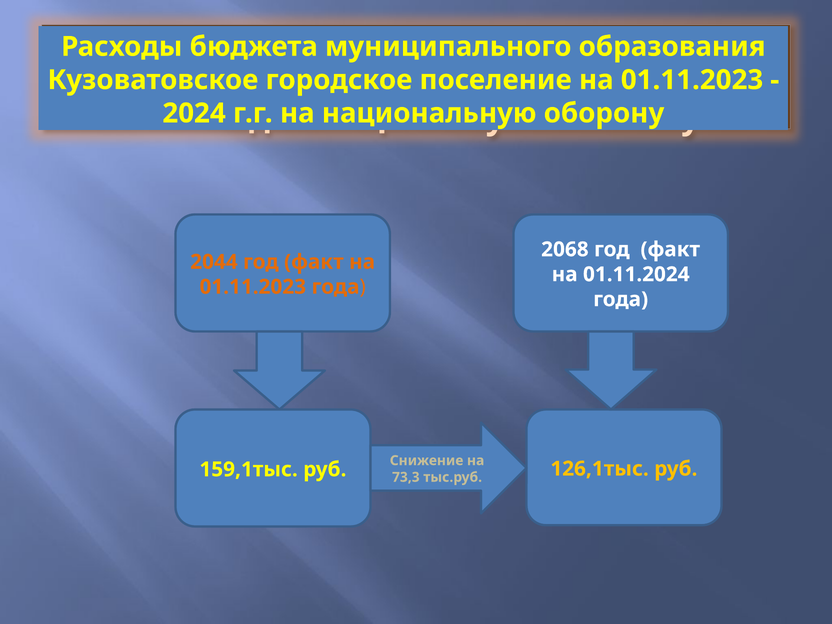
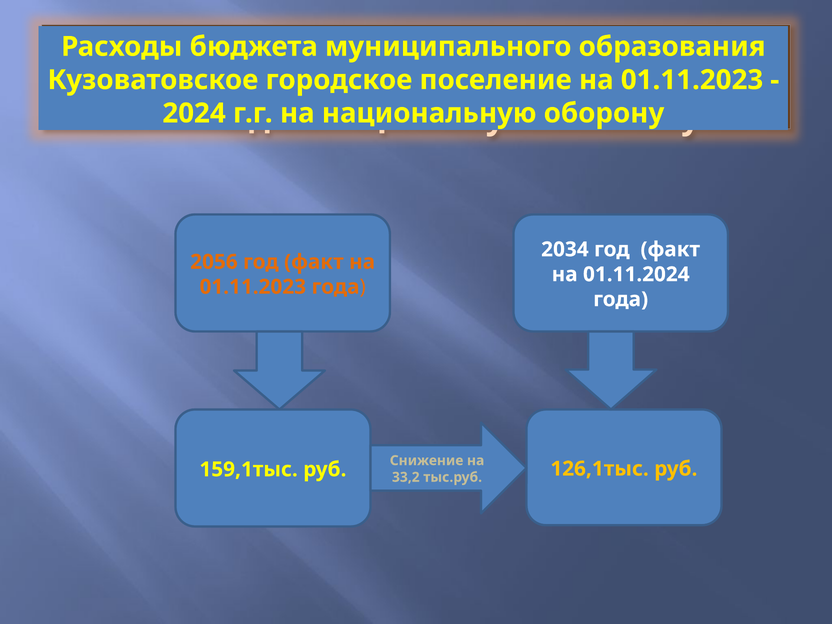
2068: 2068 -> 2034 (565, 249)
2044: 2044 -> 2056 (214, 262)
73,3: 73,3 -> 33,2 (406, 477)
